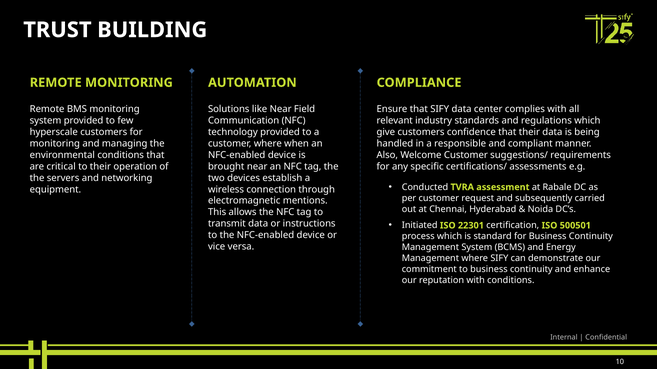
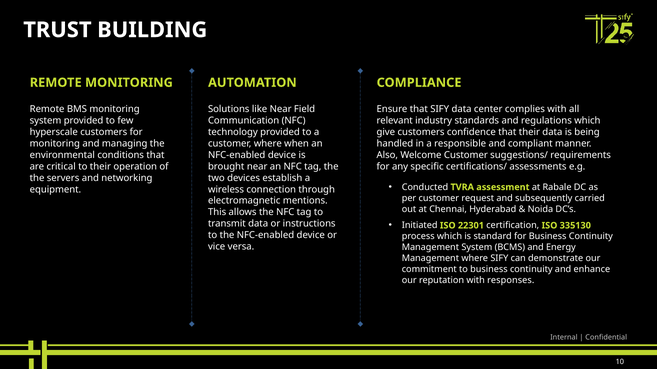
500501: 500501 -> 335130 (575, 226)
with conditions: conditions -> responses (511, 281)
